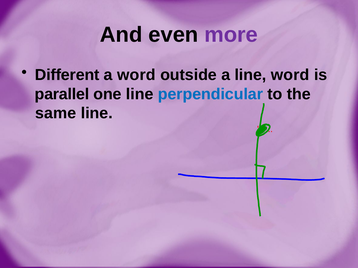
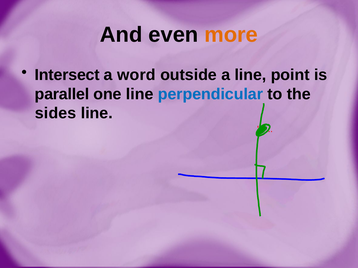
more colour: purple -> orange (231, 35)
Different: Different -> Intersect (67, 75)
line word: word -> point (290, 75)
same: same -> sides (56, 113)
